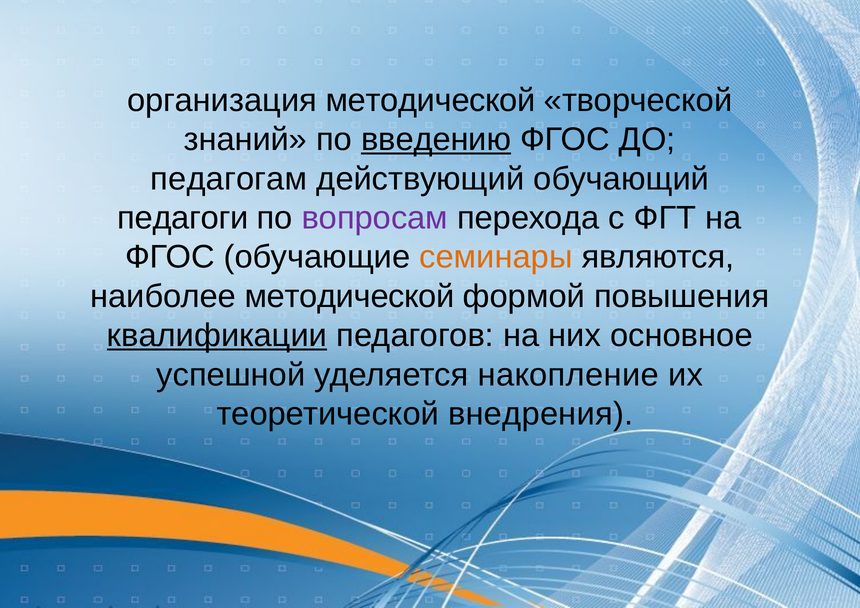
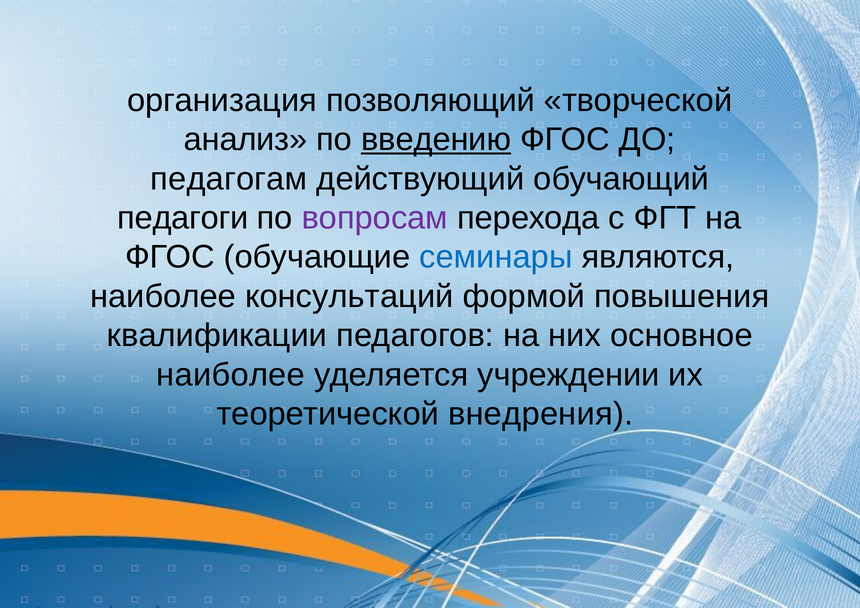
организация методической: методической -> позволяющий (431, 100)
знаний: знаний -> анализ (246, 140)
семинары colour: orange -> blue (496, 257)
наиболее методической: методической -> консультаций (349, 296)
квалификации underline: present -> none (217, 336)
успешной: успешной -> наиболее (231, 375)
накопление: накопление -> учреждении (569, 375)
